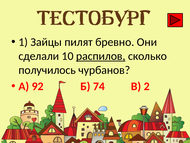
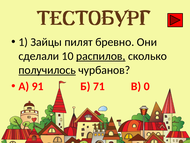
получилось underline: none -> present (47, 70)
92: 92 -> 91 (38, 86)
74: 74 -> 71 (99, 86)
2: 2 -> 0 (147, 86)
